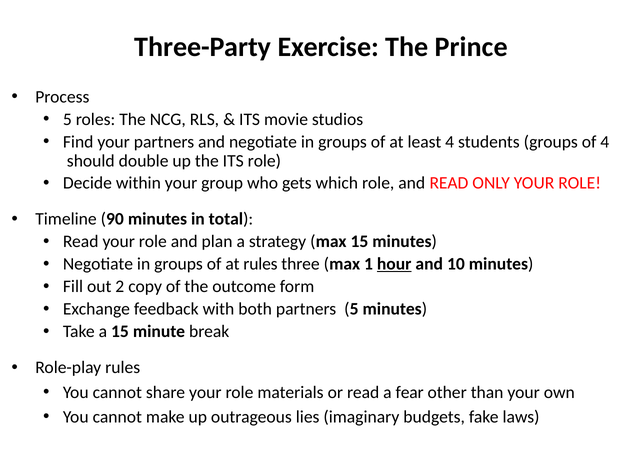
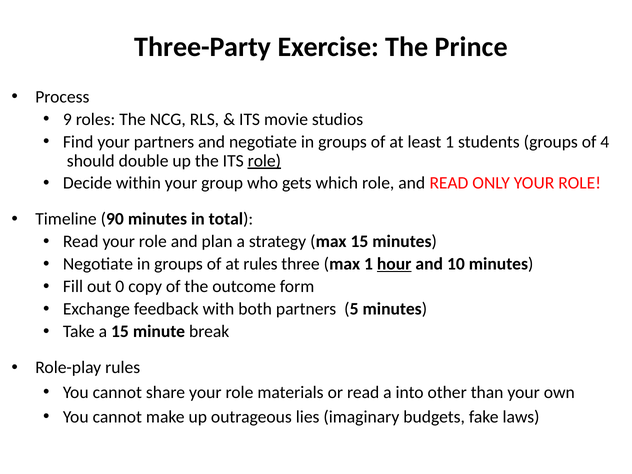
5: 5 -> 9 (67, 119)
least 4: 4 -> 1 (450, 142)
role underline: none -> present (264, 161)
2: 2 -> 0 (120, 287)
fear: fear -> into (410, 392)
